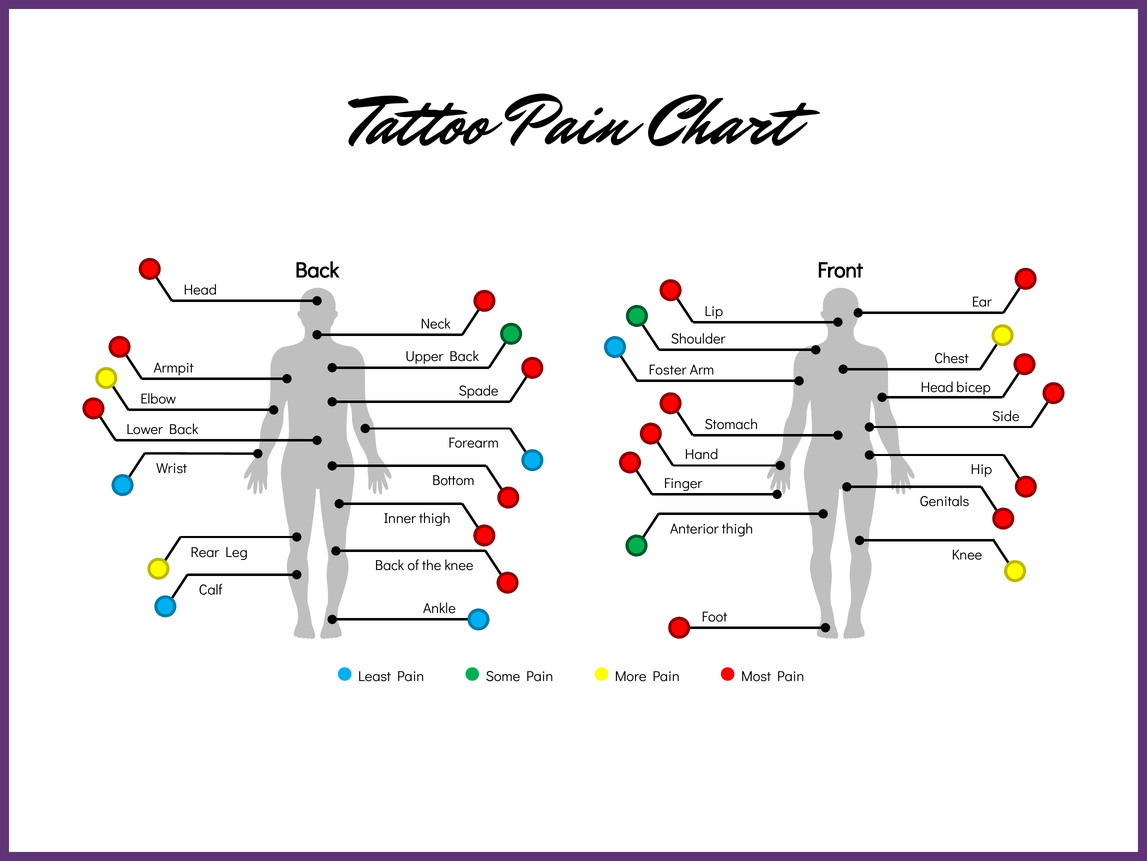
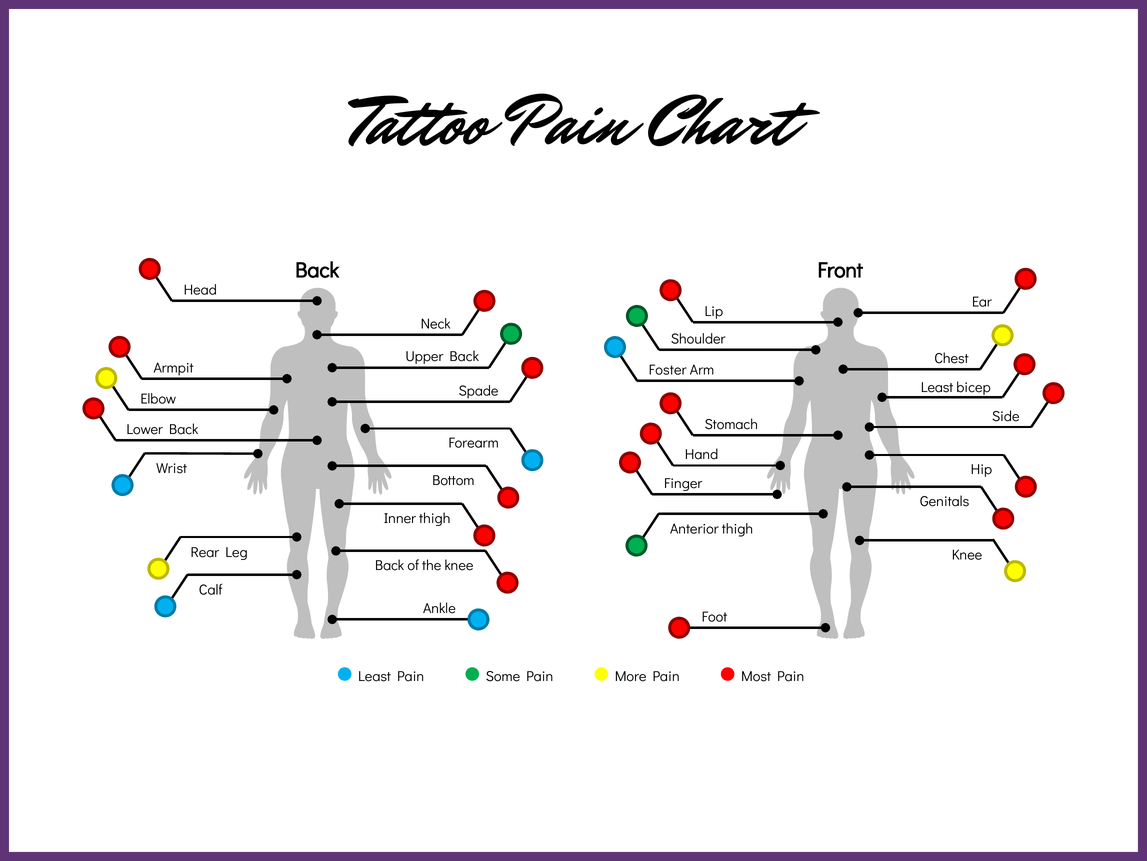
Head: Head -> Least (937, 387)
